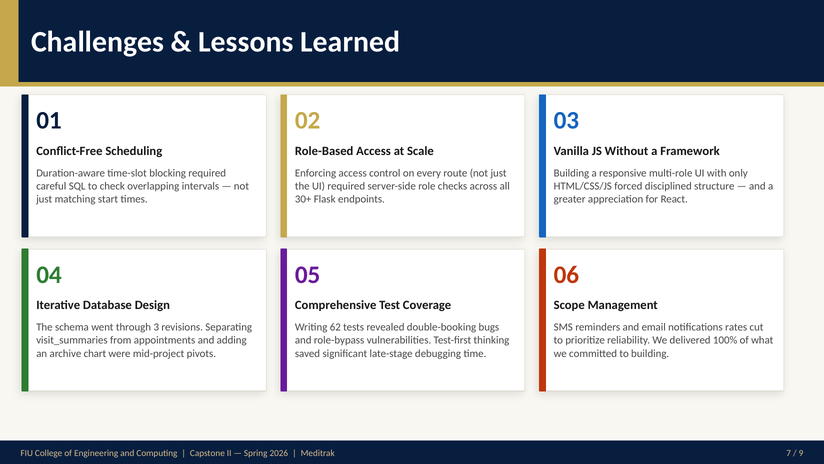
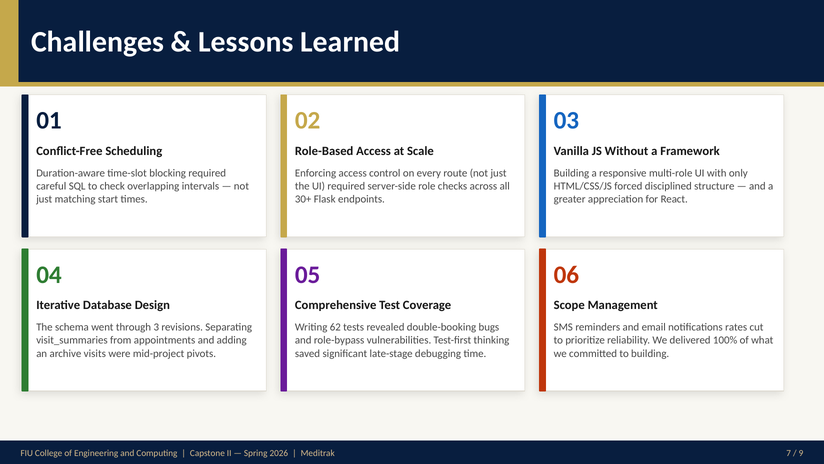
chart: chart -> visits (95, 353)
